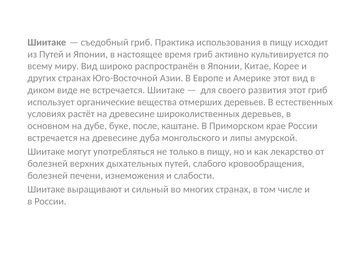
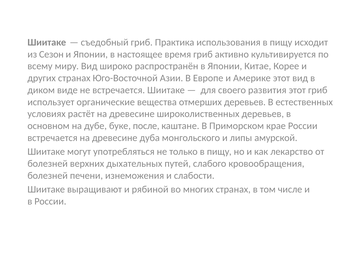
из Путей: Путей -> Сезон (51, 54)
сильный: сильный -> рябиной (150, 190)
